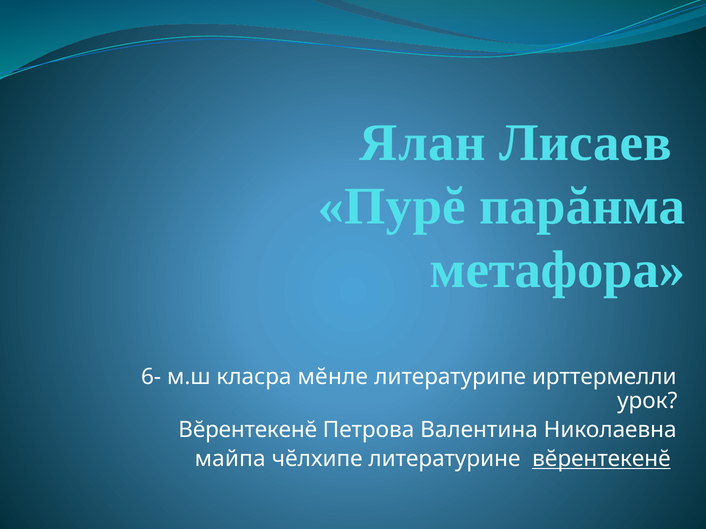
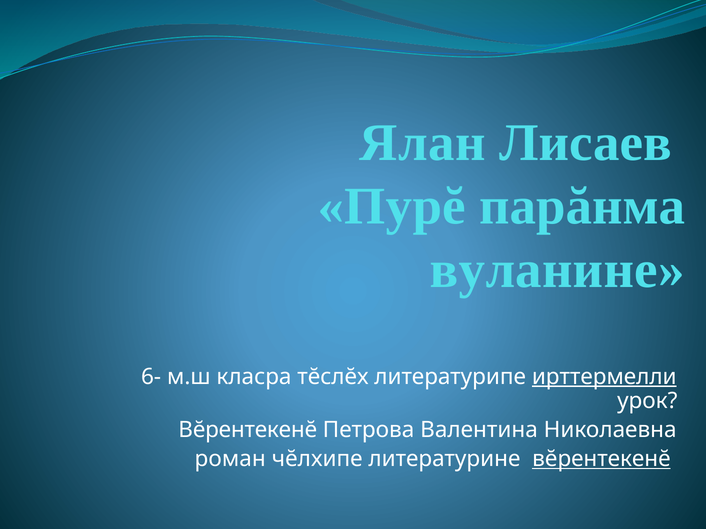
метафора: метафора -> вуланине (557, 270)
мĕнле: мĕнле -> тĕслĕх (333, 377)
ирттермелли underline: none -> present (604, 377)
майпа: майпа -> роман (230, 459)
